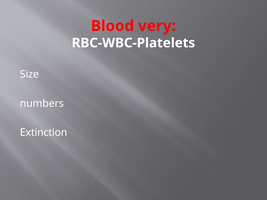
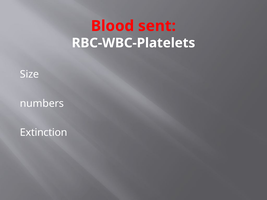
very: very -> sent (157, 26)
